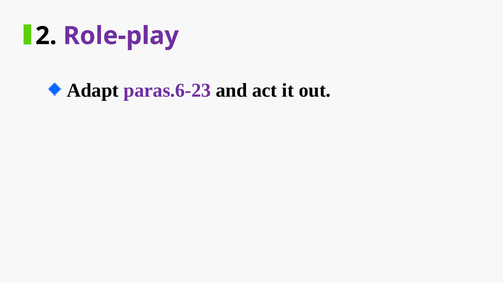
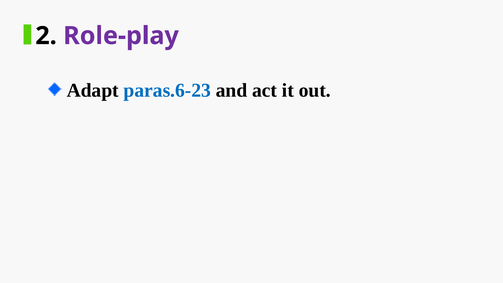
paras.6-23 colour: purple -> blue (167, 90)
